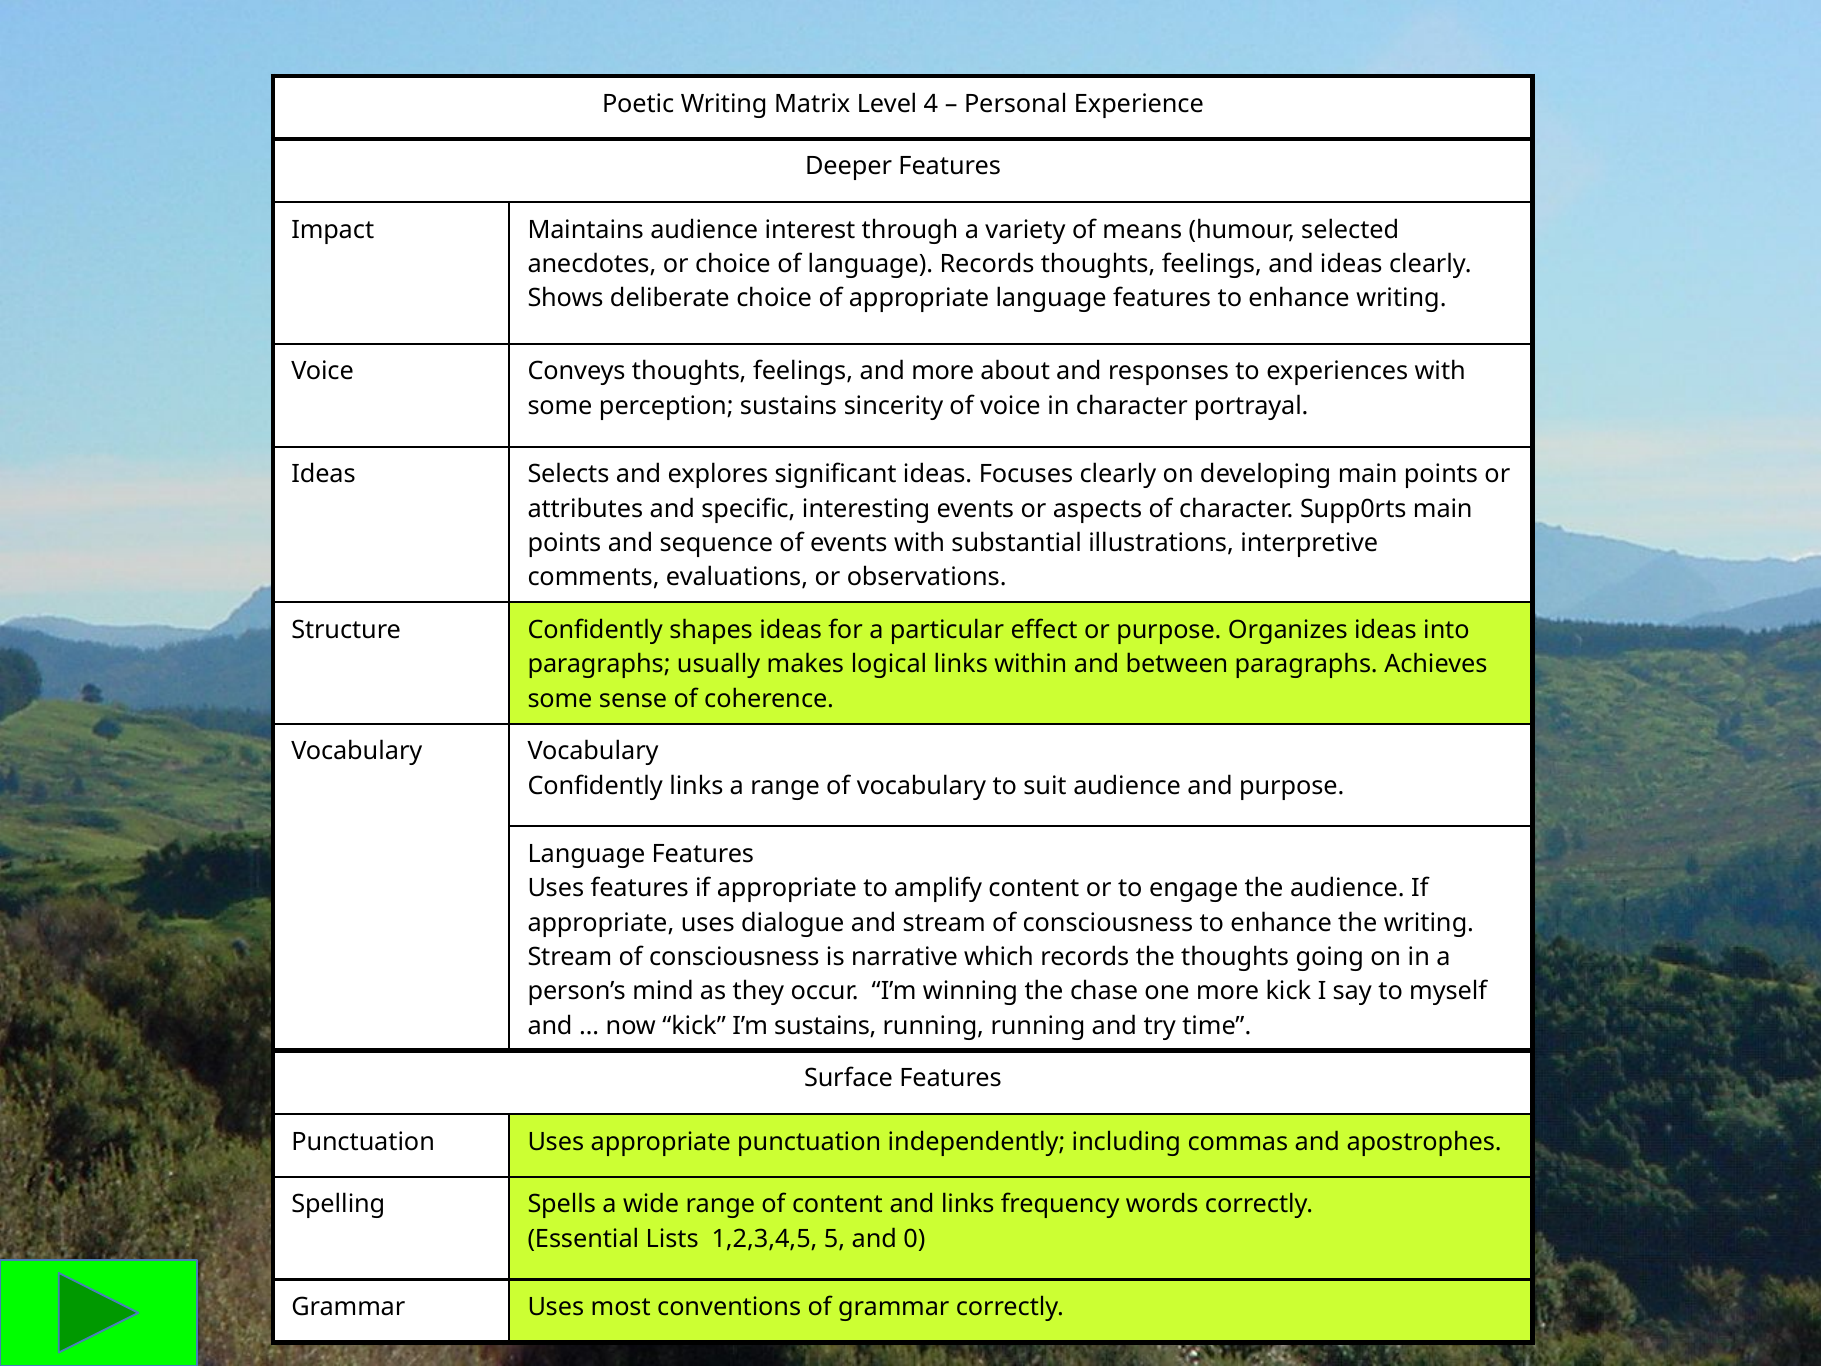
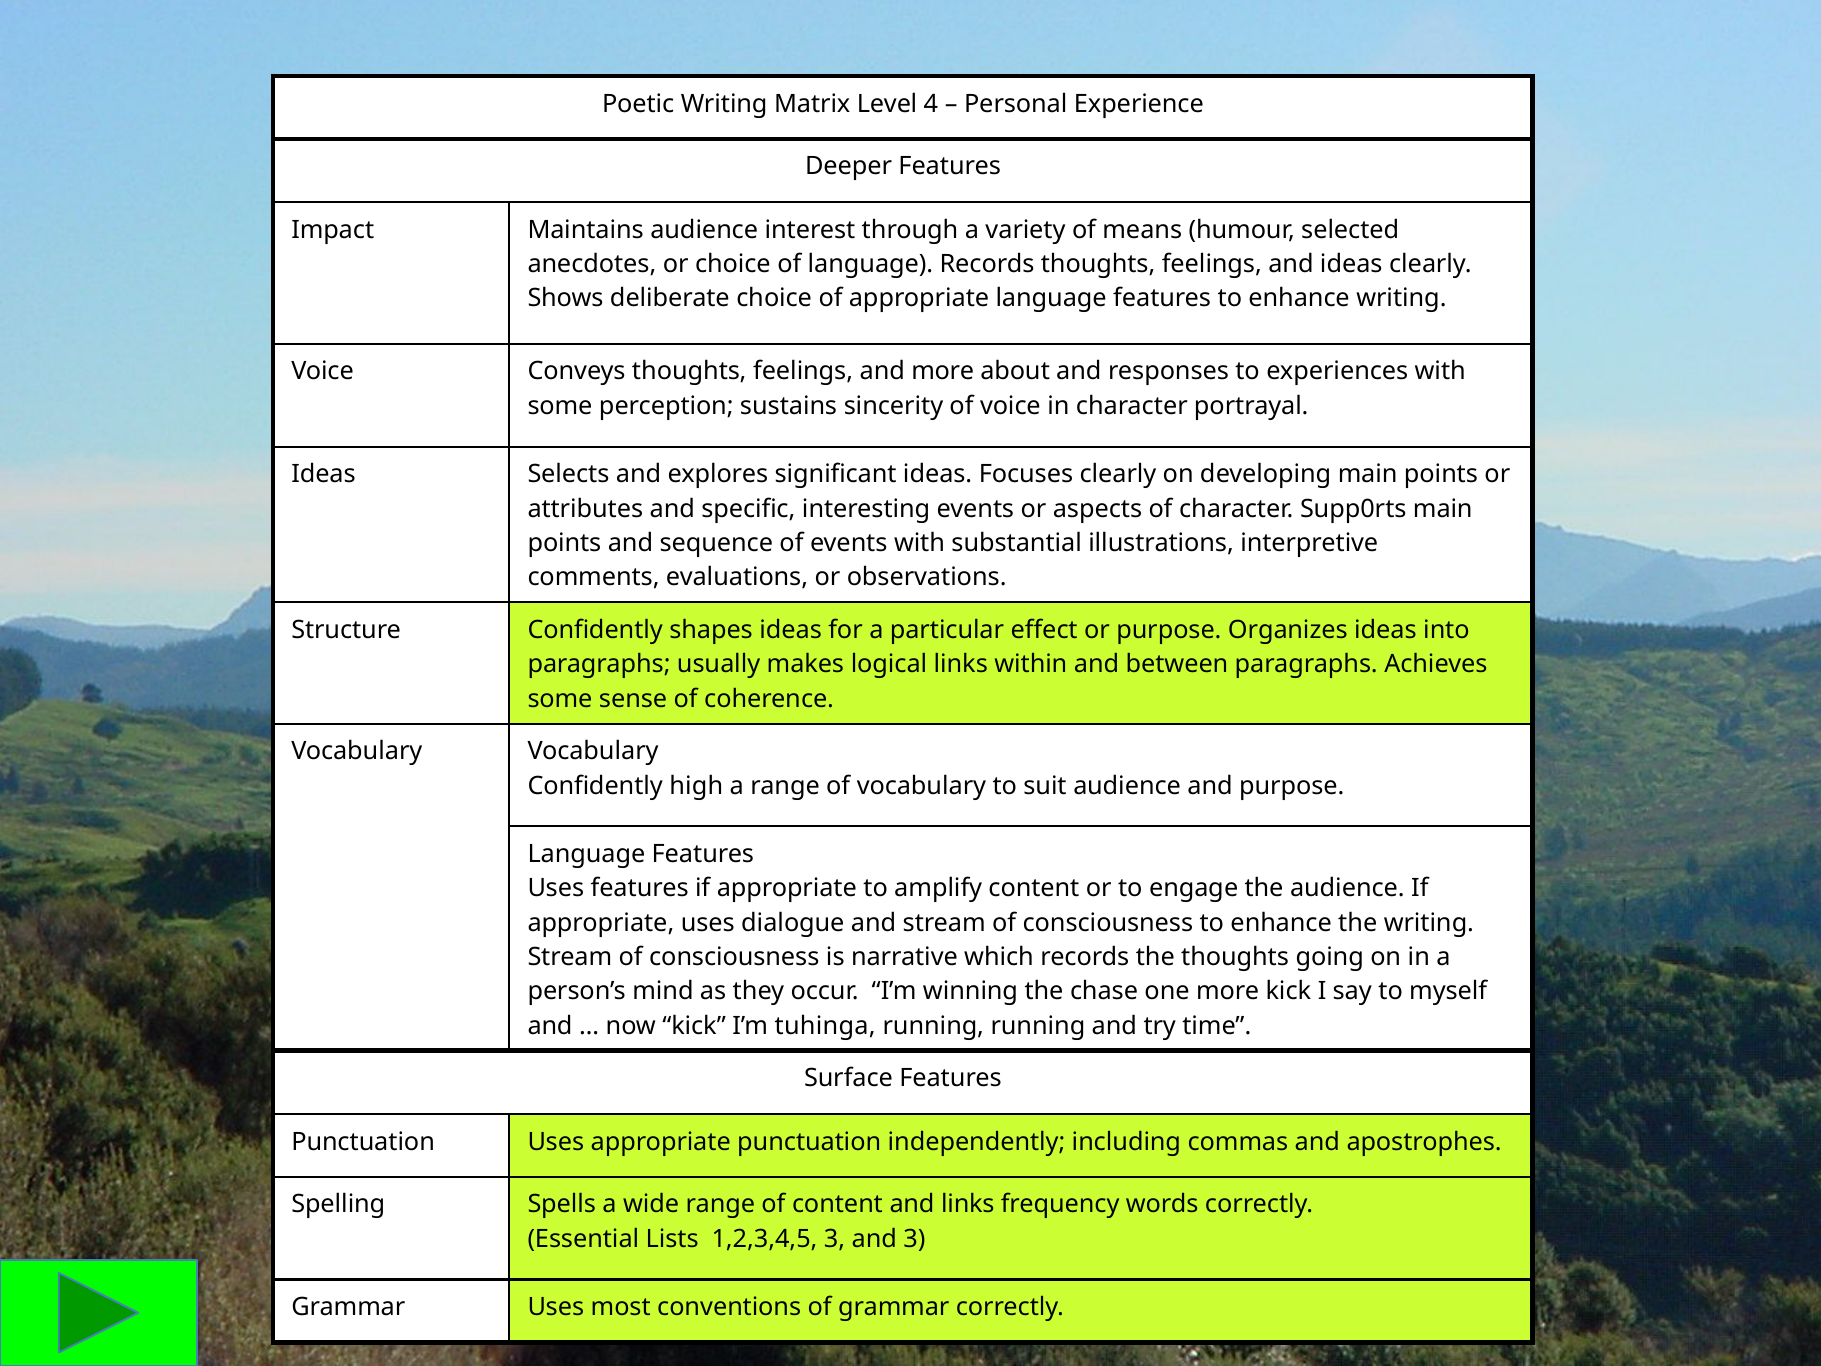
Confidently links: links -> high (696, 786)
I’m sustains: sustains -> tuhinga (825, 1026)
1,2,3,4,5 5: 5 -> 3 (835, 1239)
and 0: 0 -> 3 (914, 1239)
